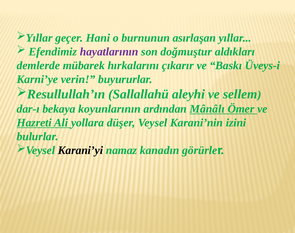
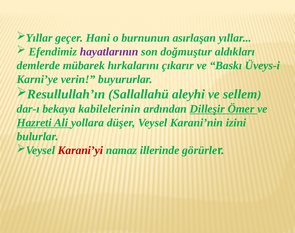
koyunlarının: koyunlarının -> kabilelerinin (109, 109)
Mânâlı: Mânâlı -> Dilleşir (207, 109)
Karani’yi colour: black -> red (80, 150)
kanadın: kanadın -> illerinde (160, 150)
